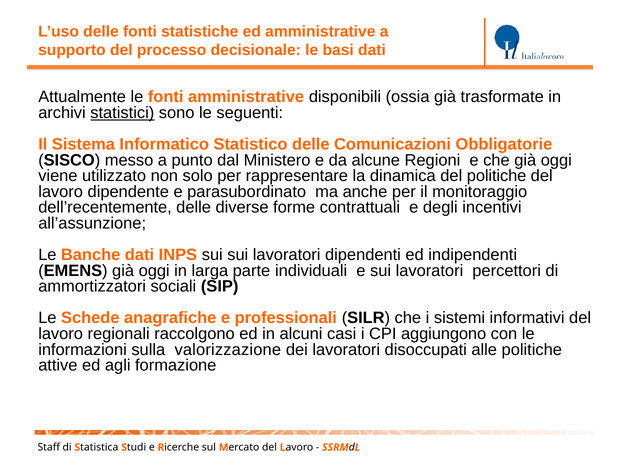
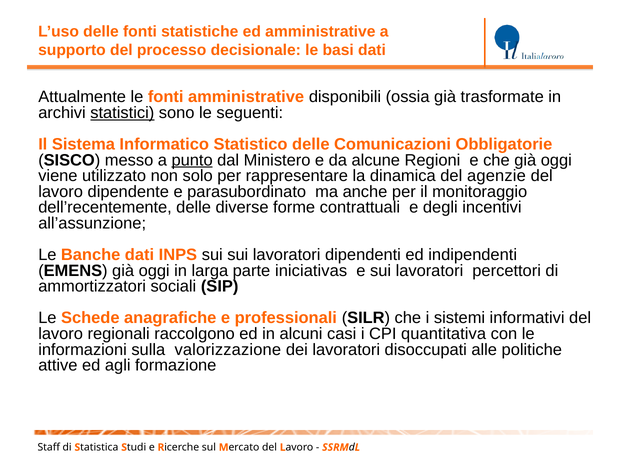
punto underline: none -> present (192, 160)
del politiche: politiche -> agenzie (496, 176)
individuali: individuali -> iniciativas (311, 271)
aggiungono: aggiungono -> quantitativa (444, 334)
